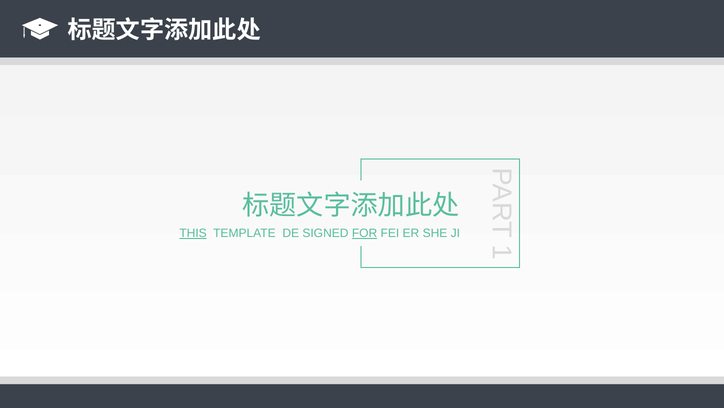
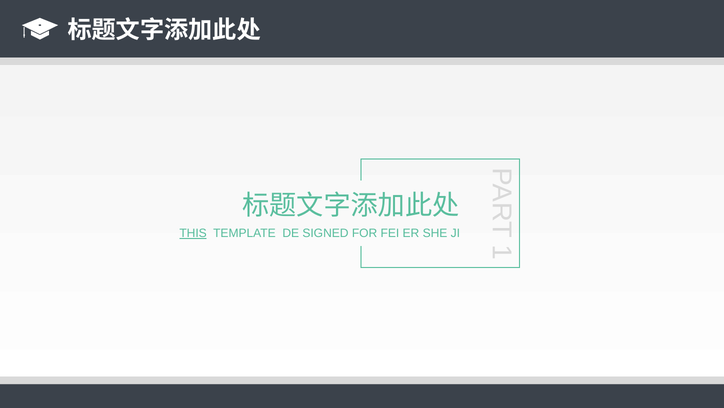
FOR underline: present -> none (365, 233)
